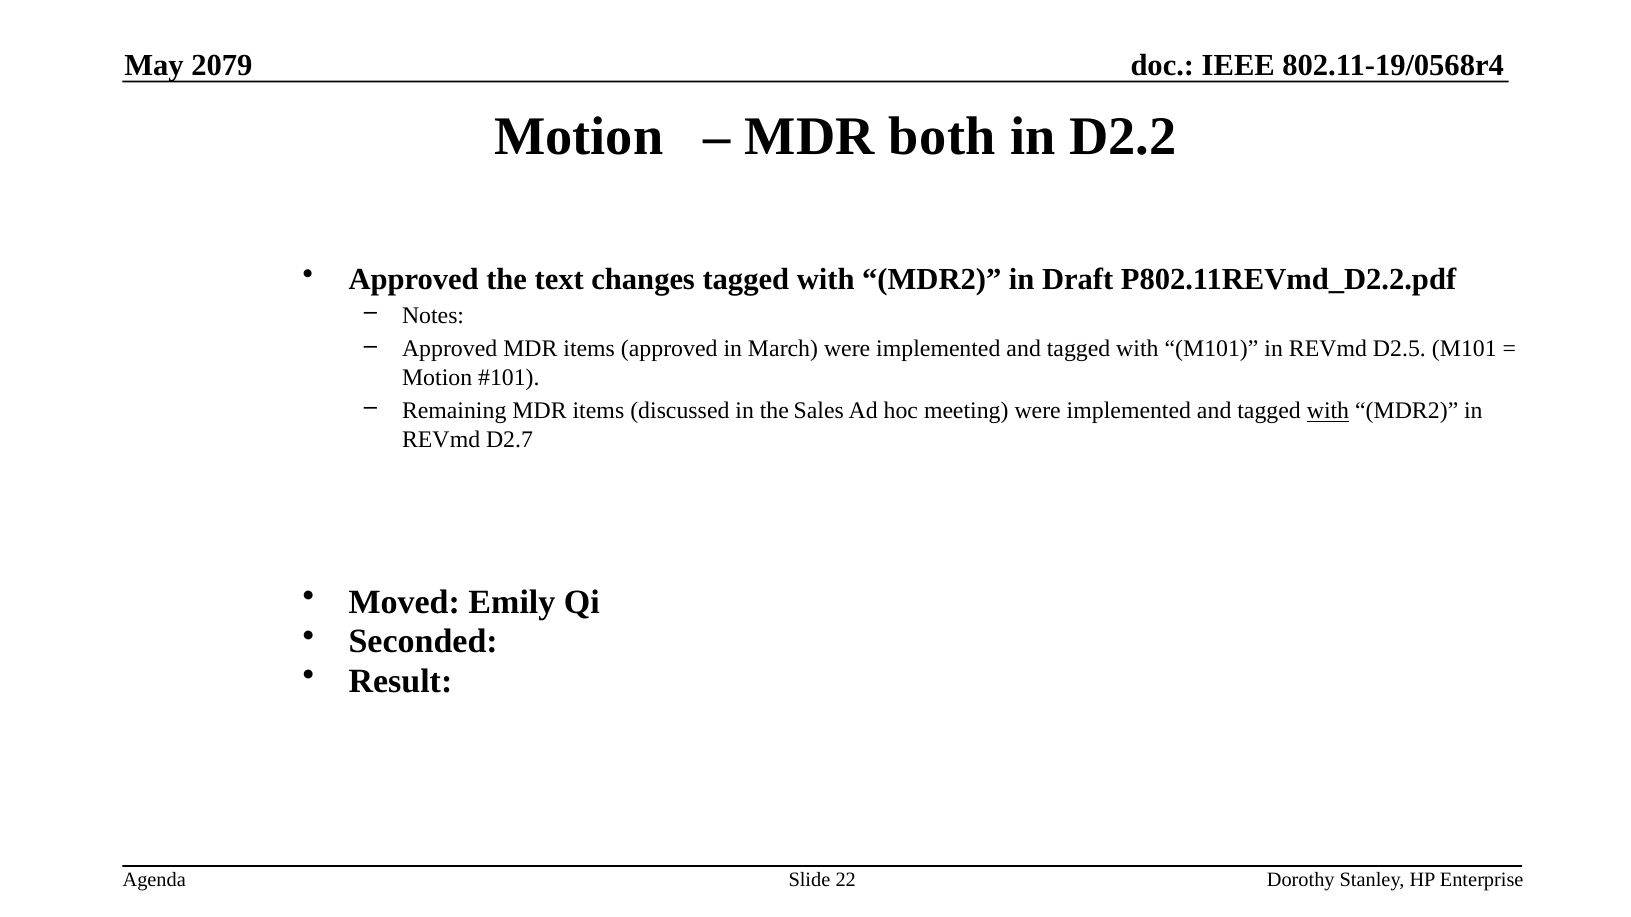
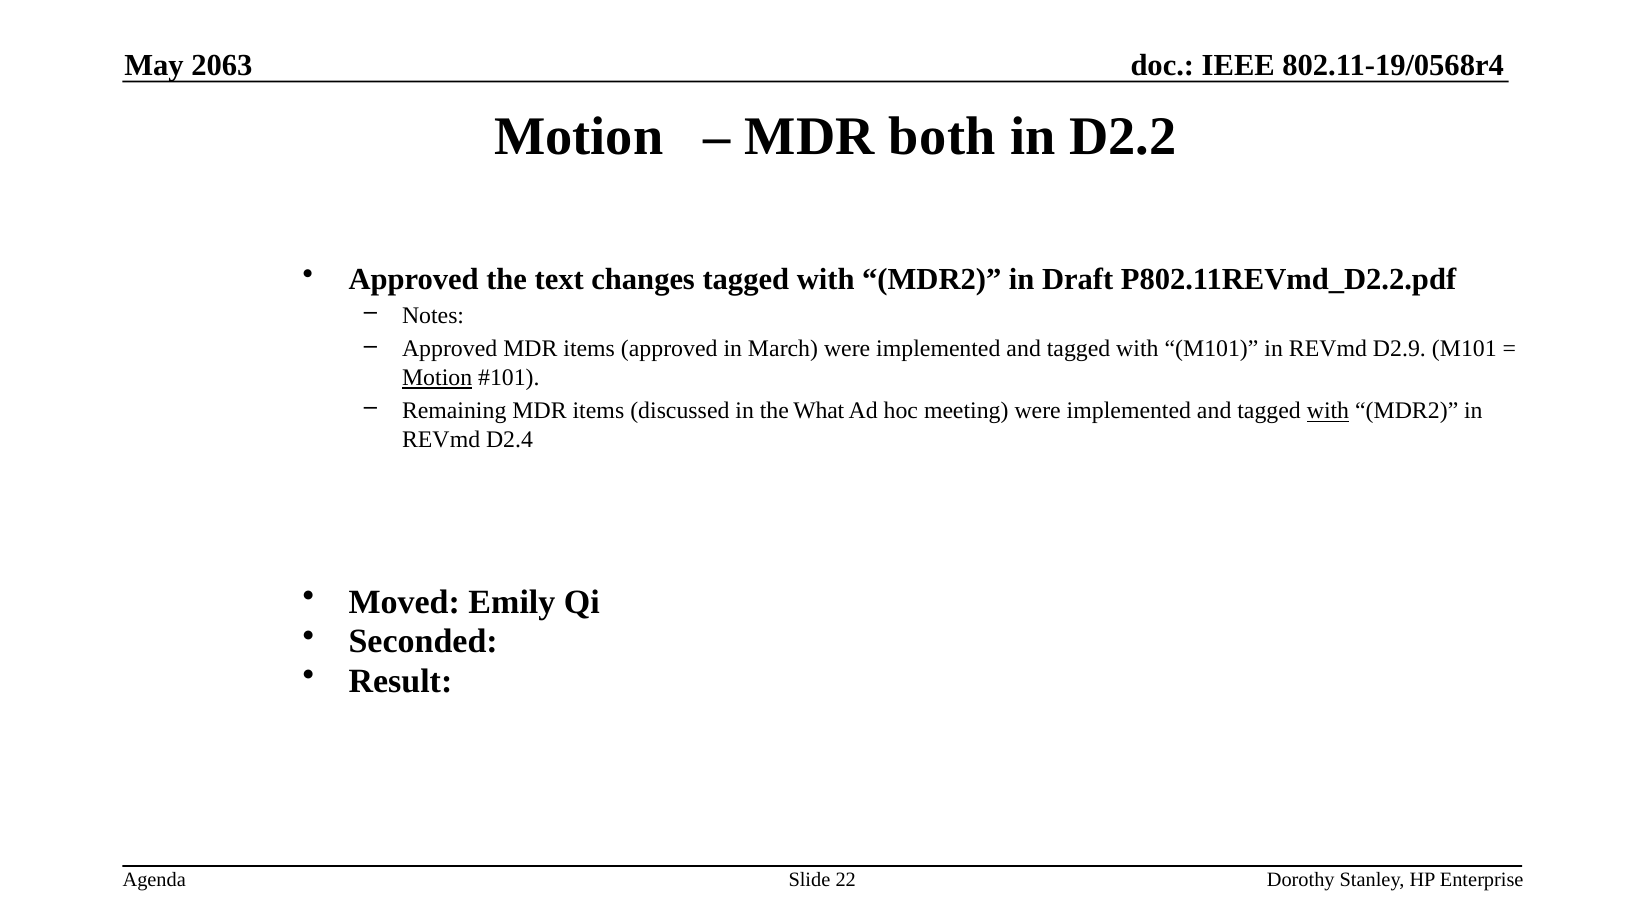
2079: 2079 -> 2063 (222, 65)
D2.5: D2.5 -> D2.9 (1399, 349)
Motion underline: none -> present (437, 378)
Sales: Sales -> What (819, 411)
D2.7: D2.7 -> D2.4 (510, 440)
